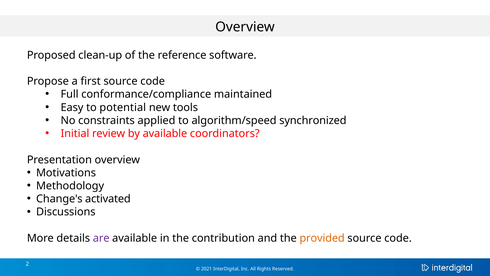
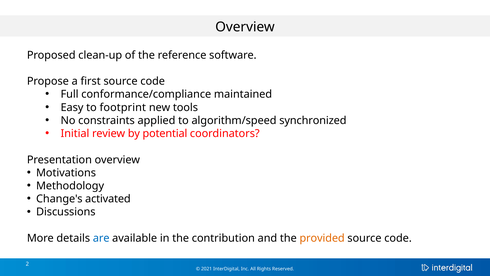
potential: potential -> footprint (123, 107)
by available: available -> potential (165, 133)
are colour: purple -> blue (101, 238)
